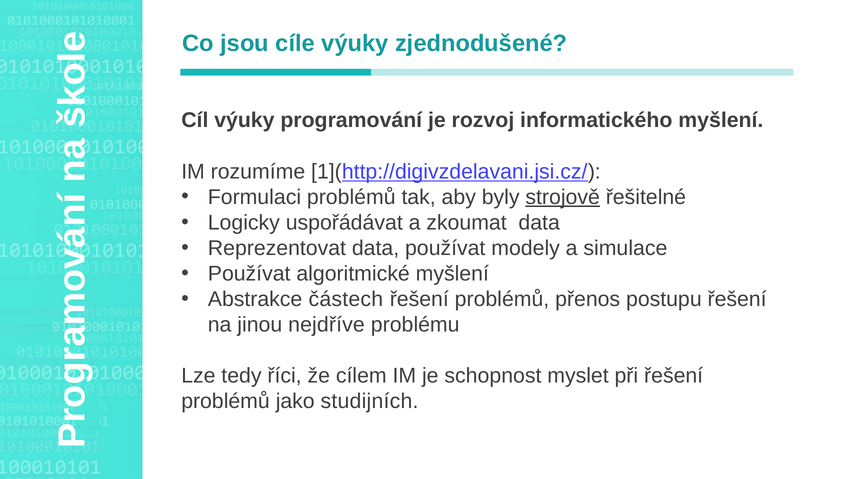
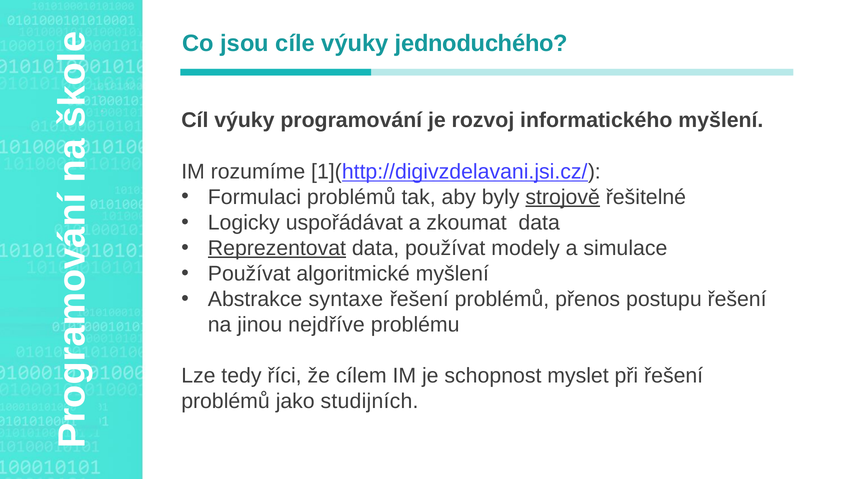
zjednodušené: zjednodušené -> jednoduchého (481, 44)
Reprezentovat underline: none -> present (277, 248)
částech: částech -> syntaxe (346, 299)
